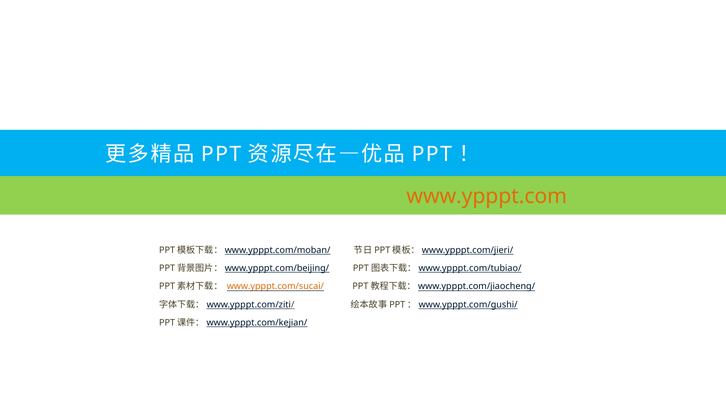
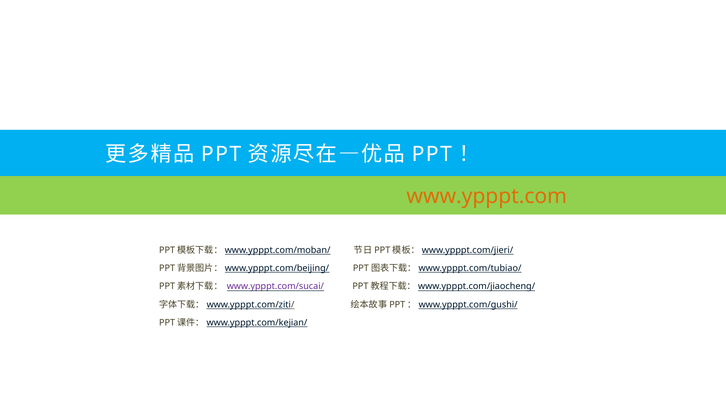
www.ypppt.com/sucai/ colour: orange -> purple (275, 287)
